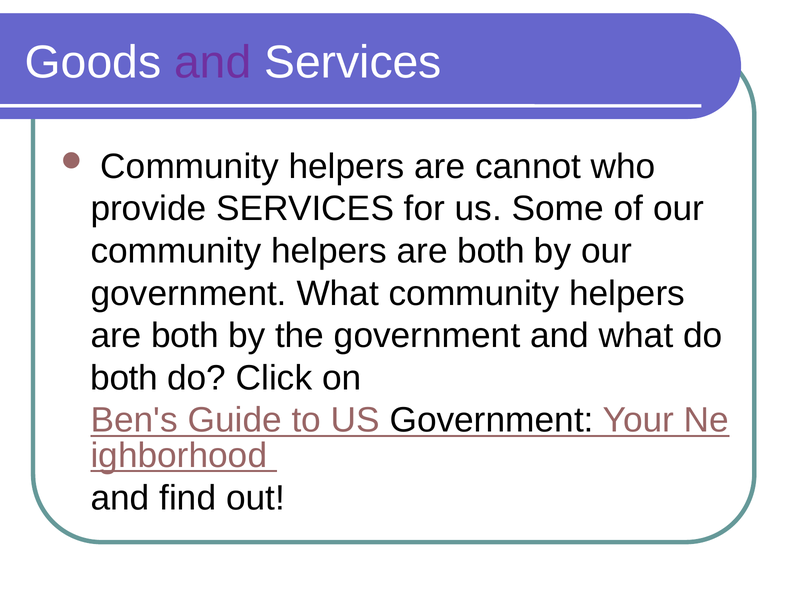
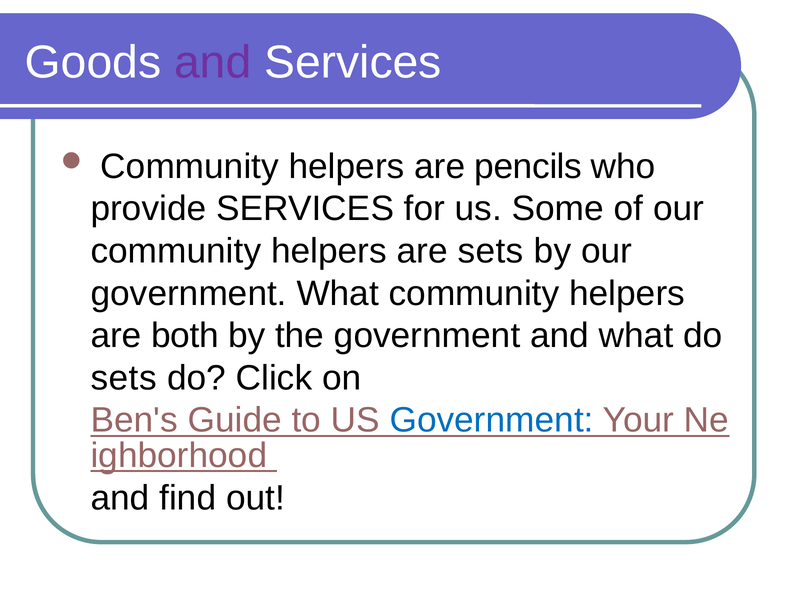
cannot: cannot -> pencils (528, 167)
both: both -> sets (491, 251)
both: both -> sets (124, 378)
Government colour: black -> blue (492, 421)
